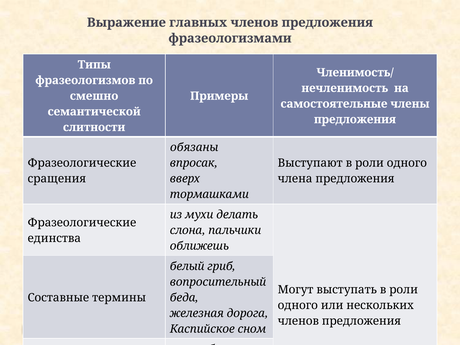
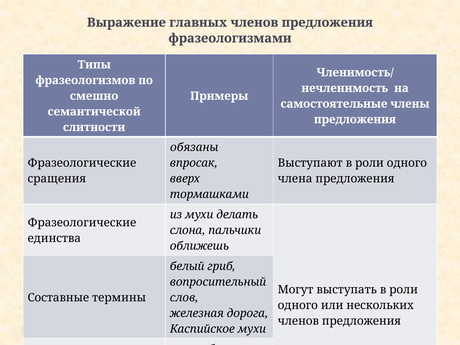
беда: беда -> слов (184, 298)
Каспийское сном: сном -> мухи (252, 329)
